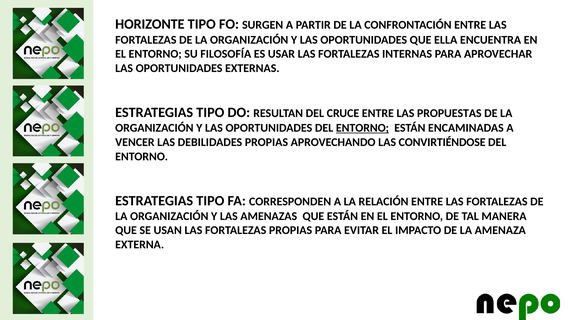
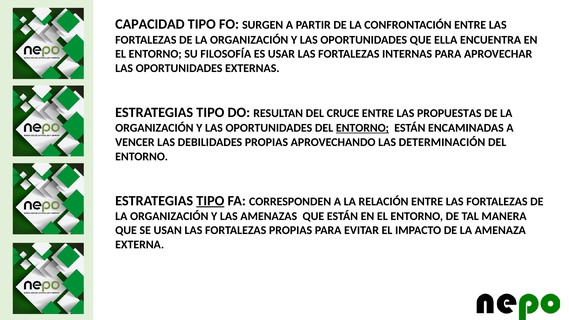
HORIZONTE: HORIZONTE -> CAPACIDAD (150, 24)
CONVIRTIÉNDOSE: CONVIRTIÉNDOSE -> DETERMINACIÓN (442, 142)
TIPO underline: none -> present (210, 201)
